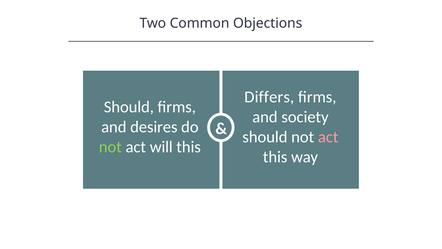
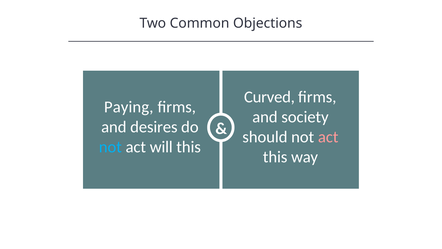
Differs: Differs -> Curved (269, 97)
Should: Should -> Paying (129, 107)
not colour: light green -> light blue (110, 147)
